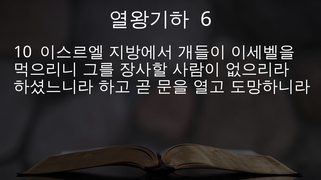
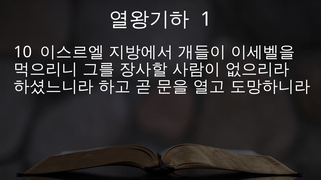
6: 6 -> 1 (206, 19)
